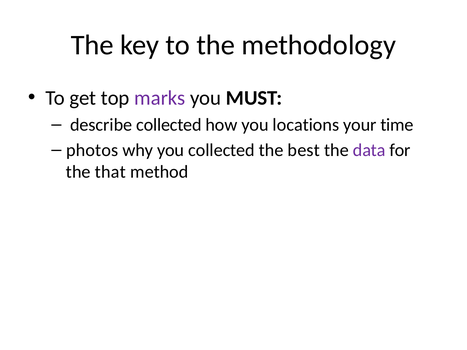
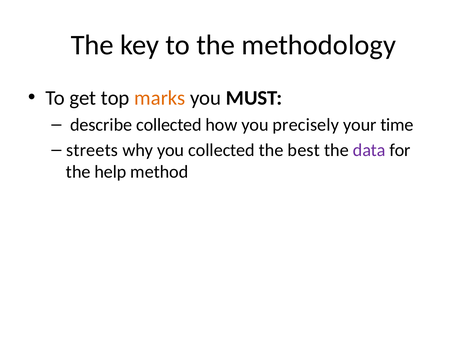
marks colour: purple -> orange (160, 98)
locations: locations -> precisely (306, 125)
photos: photos -> streets (92, 150)
that: that -> help (110, 172)
